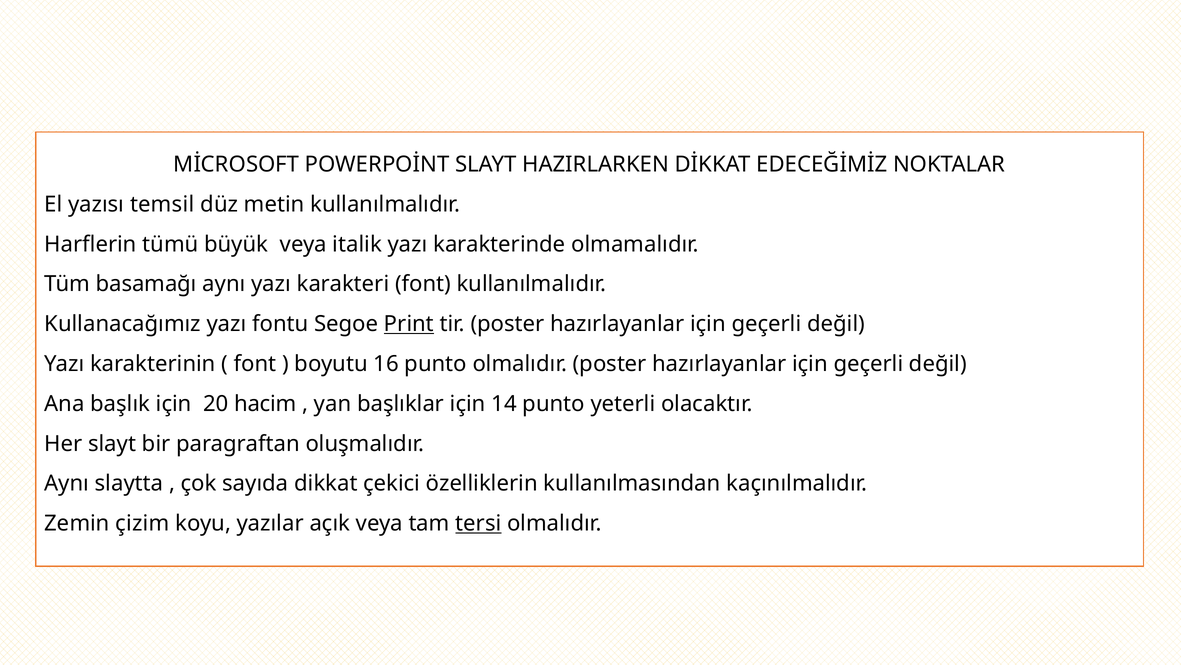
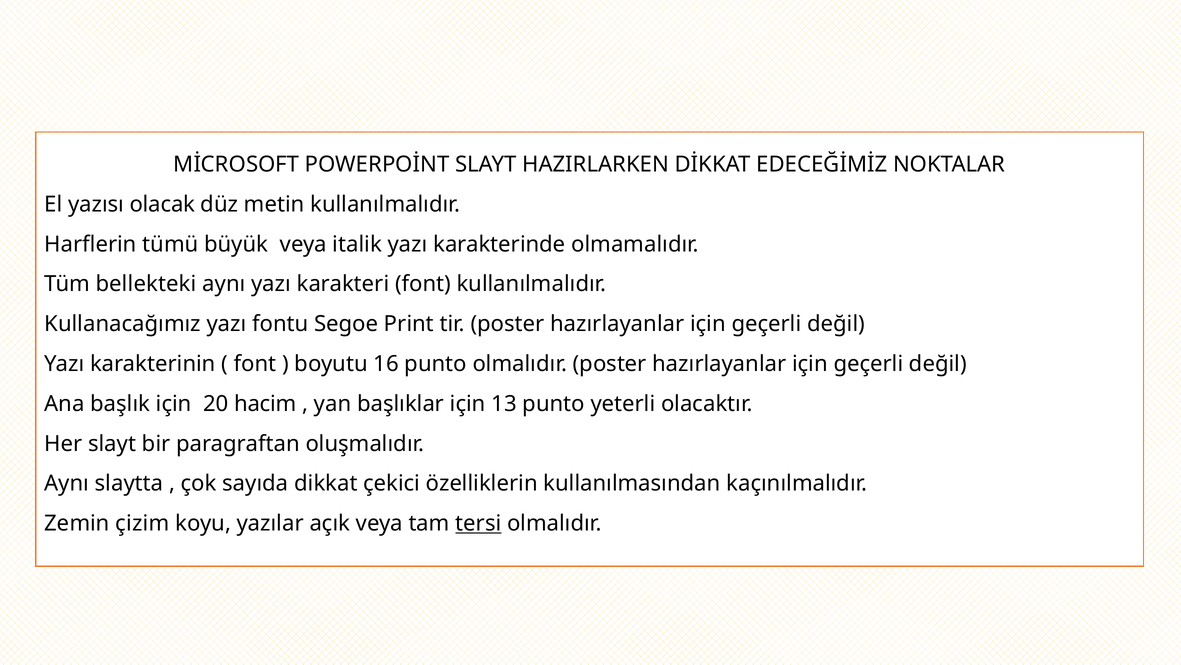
temsil: temsil -> olacak (162, 204)
basamağı: basamağı -> bellekteki (146, 284)
Print underline: present -> none (409, 324)
14: 14 -> 13 (504, 403)
